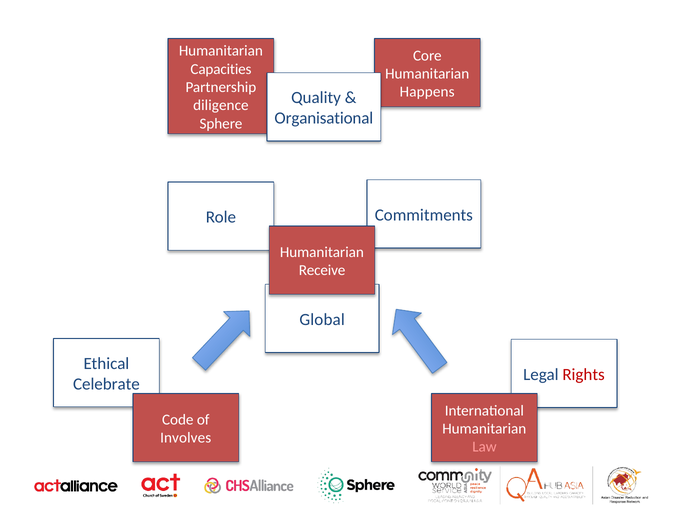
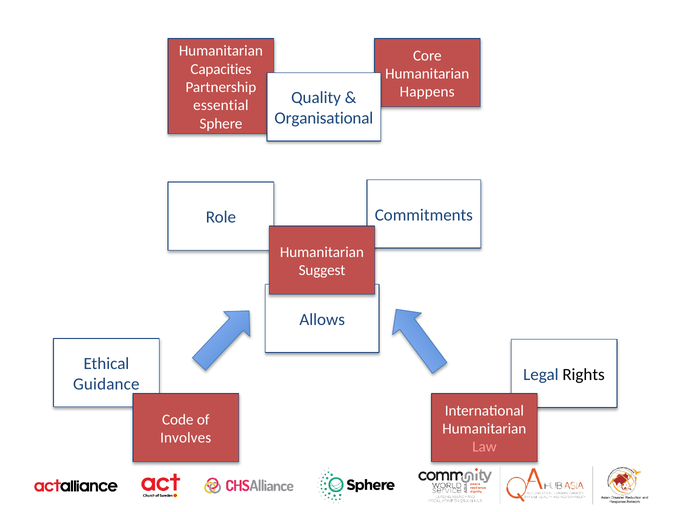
diligence: diligence -> essential (221, 105)
Receive: Receive -> Suggest (322, 270)
Global: Global -> Allows (322, 319)
Rights colour: red -> black (584, 374)
Celebrate: Celebrate -> Guidance (106, 384)
